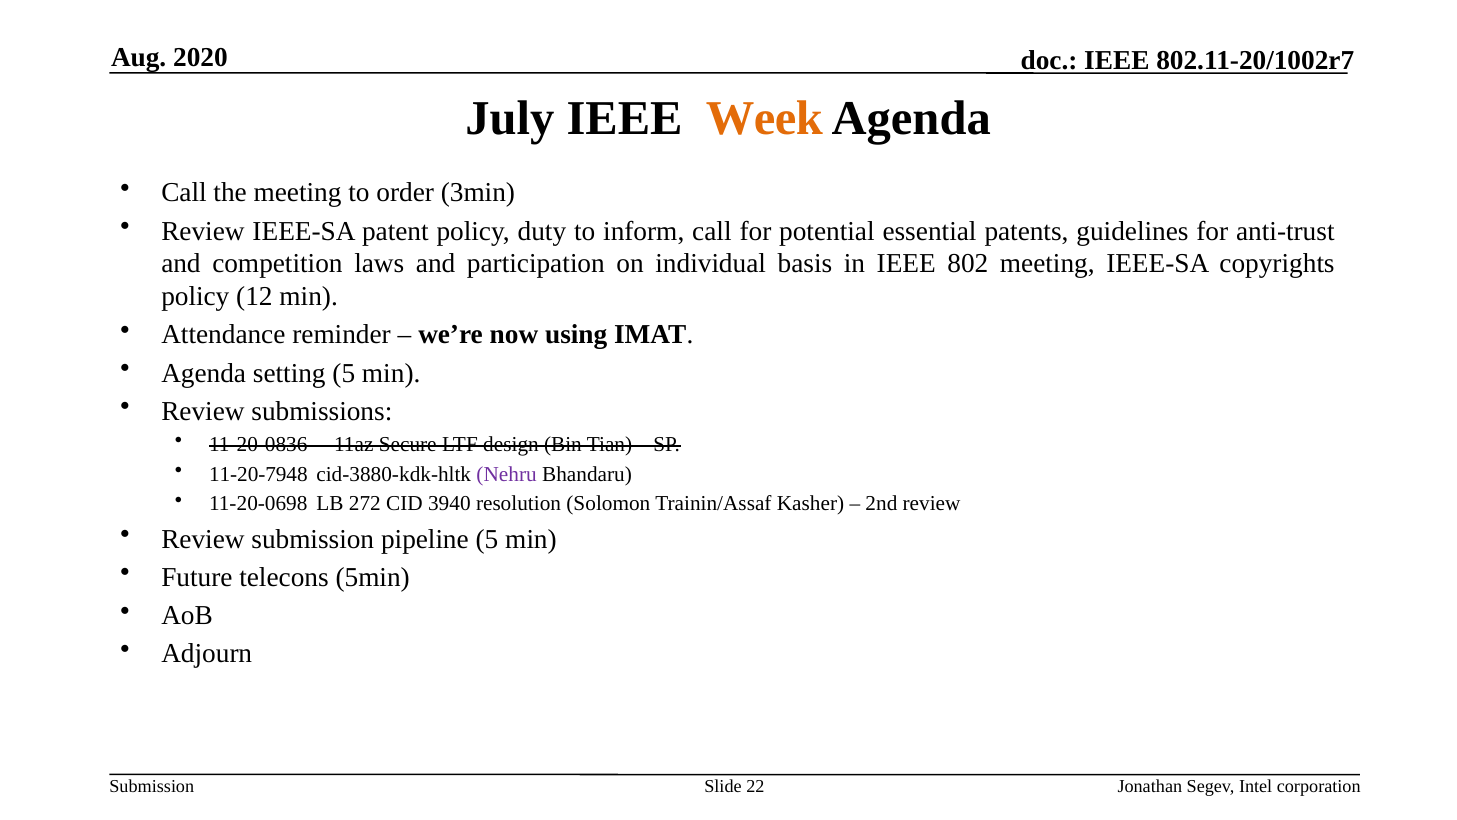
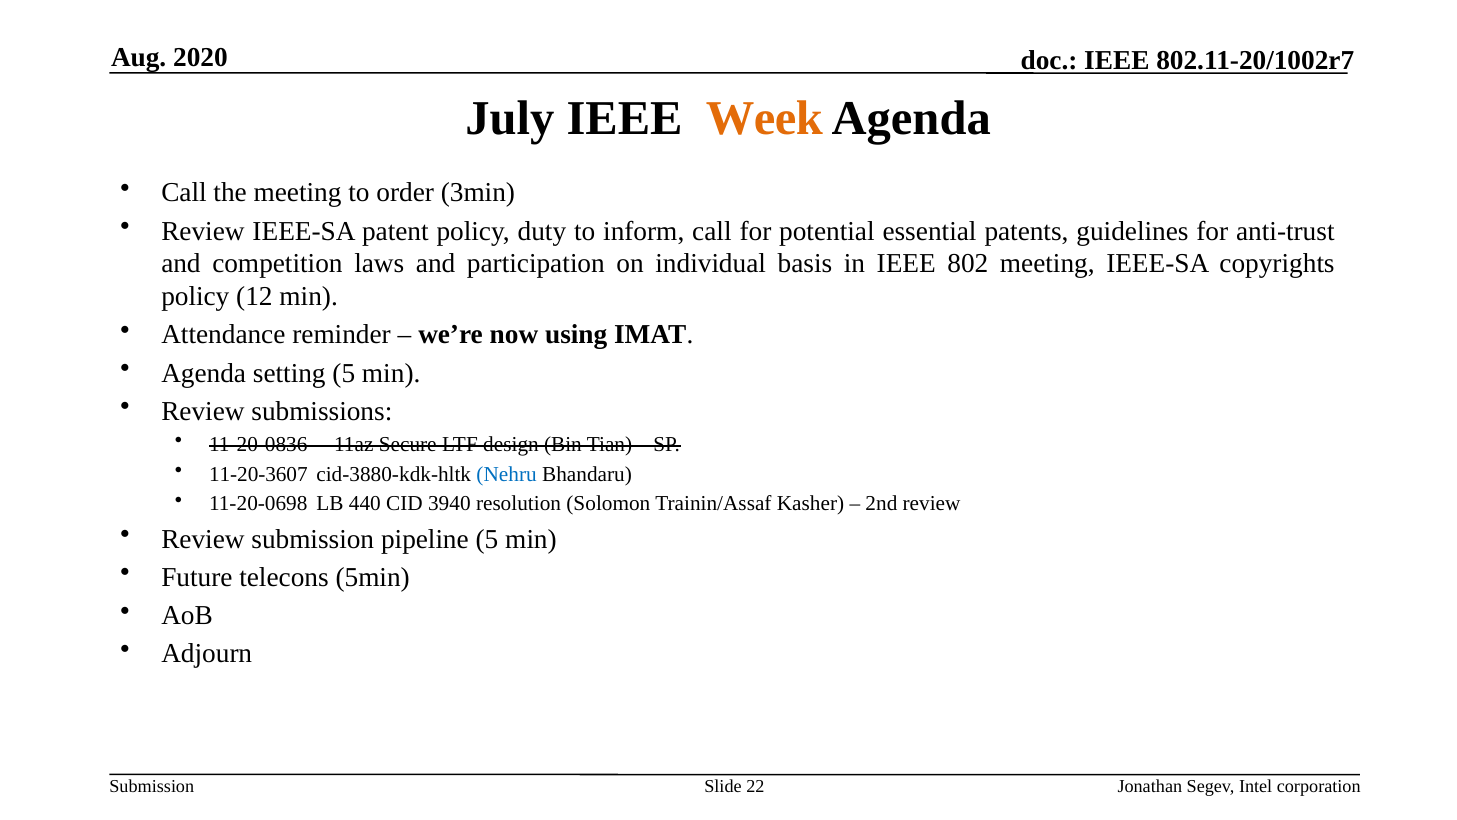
11-20-7948: 11-20-7948 -> 11-20-3607 (258, 474)
Nehru colour: purple -> blue (507, 474)
272: 272 -> 440 (365, 504)
